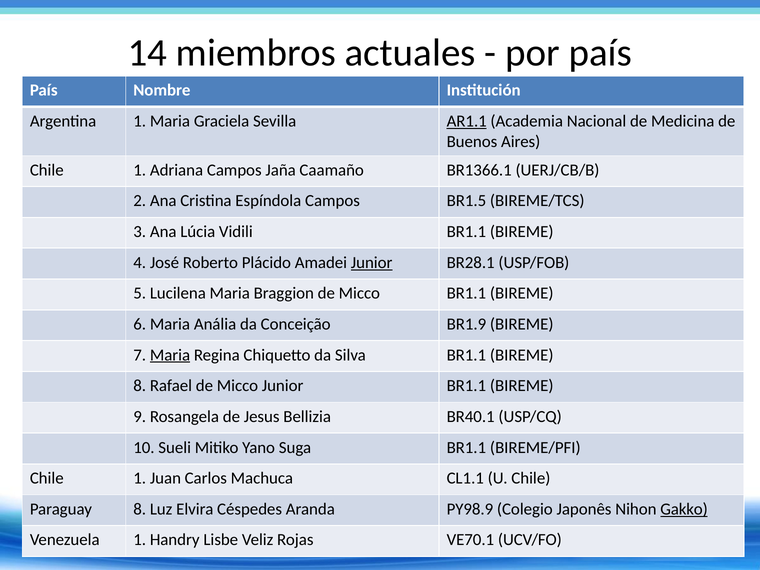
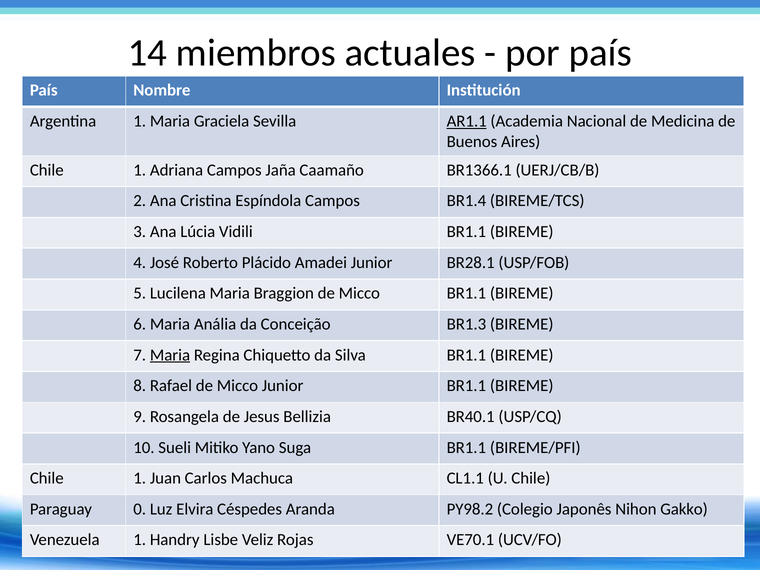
BR1.5: BR1.5 -> BR1.4 (466, 201)
Junior underline: present -> none (372, 263)
BR1.9: BR1.9 -> BR1.3 (466, 324)
Paraguay 8: 8 -> 0 (140, 509)
PY98.9: PY98.9 -> PY98.2 (470, 509)
Gakko underline: present -> none (684, 509)
